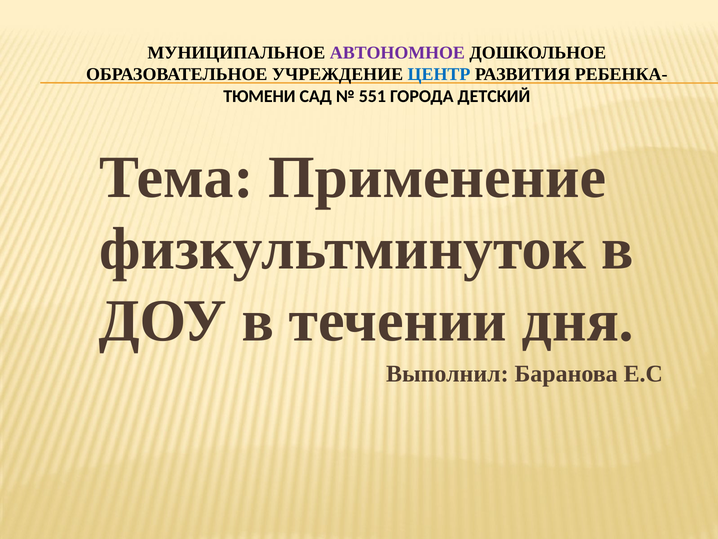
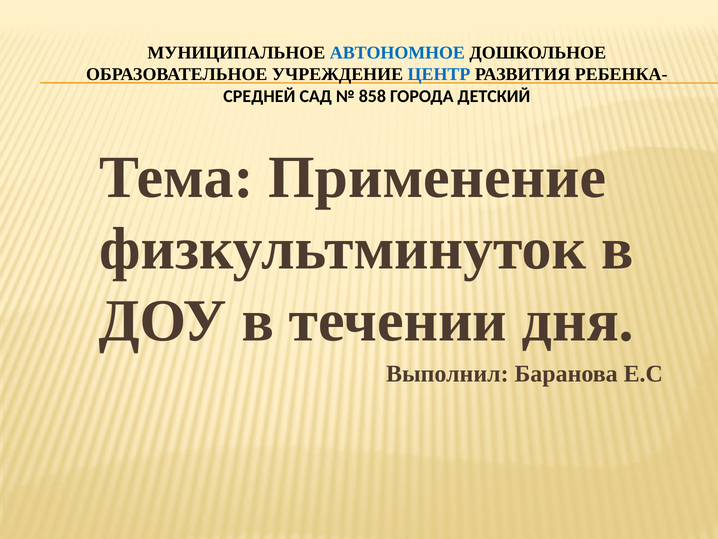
АВТОНОМНОЕ colour: purple -> blue (397, 53)
ТЮМЕНИ: ТЮМЕНИ -> СРЕДНЕЙ (259, 96)
551: 551 -> 858 (372, 96)
